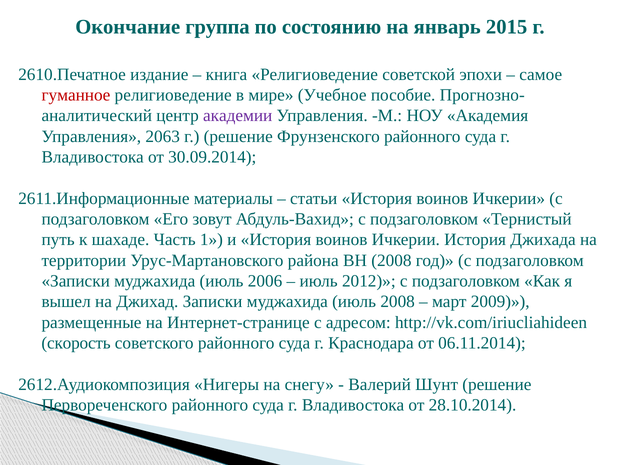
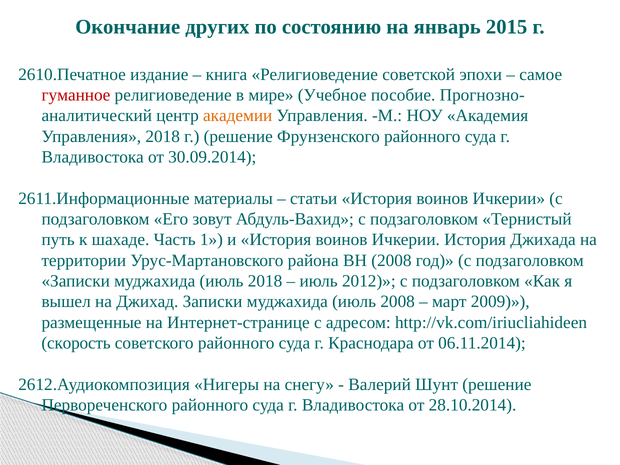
группа: группа -> других (217, 27)
академии colour: purple -> orange (238, 116)
Управления 2063: 2063 -> 2018 (163, 136)
июль 2006: 2006 -> 2018 (265, 281)
